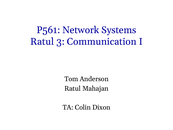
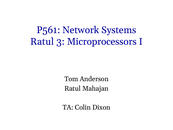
Communication: Communication -> Microprocessors (102, 42)
